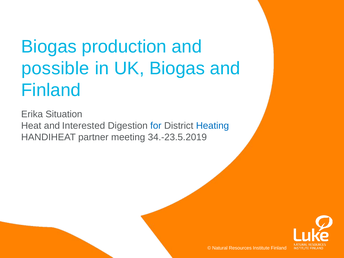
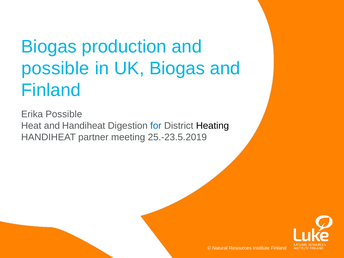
Erika Situation: Situation -> Possible (64, 114)
and Interested: Interested -> Handiheat (84, 126)
Heating colour: blue -> black (213, 126)
34.-23.5.2019: 34.-23.5.2019 -> 25.-23.5.2019 (177, 137)
